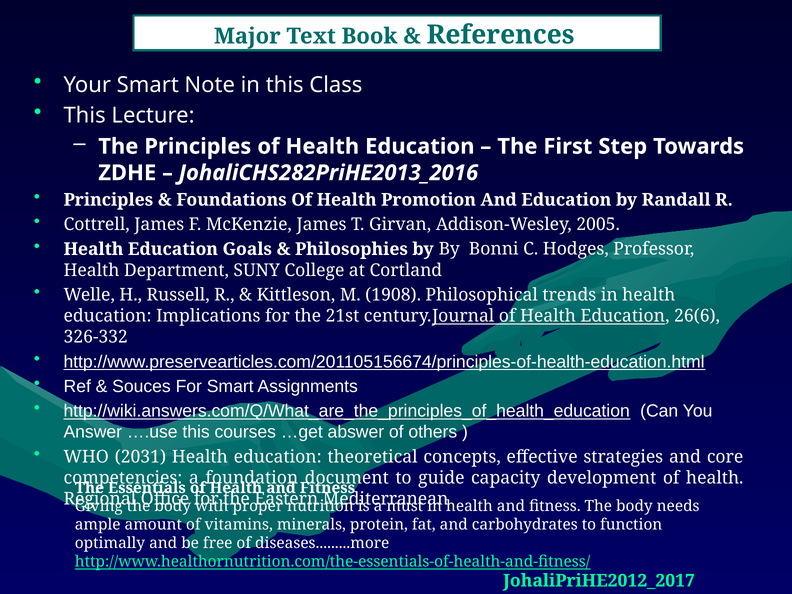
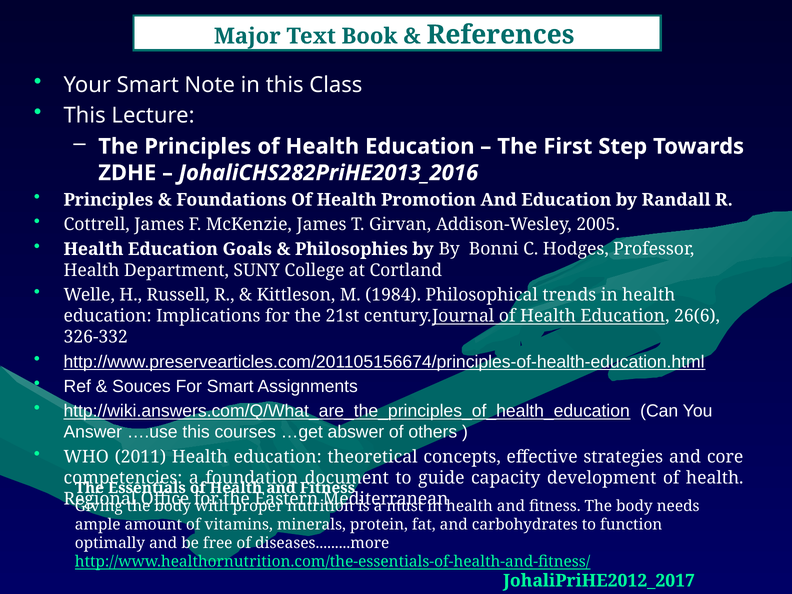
1908: 1908 -> 1984 (393, 295)
2031: 2031 -> 2011 (140, 457)
